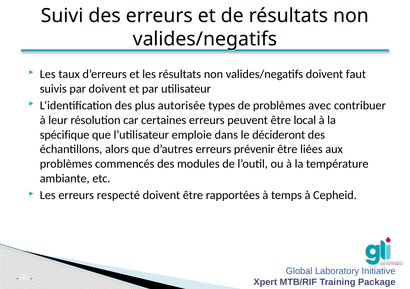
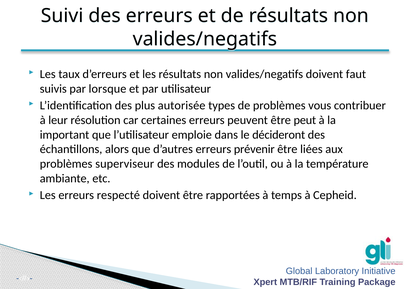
par doivent: doivent -> lorsque (107, 89)
avec: avec -> vous (320, 106)
local: local -> peut (305, 120)
spécifique: spécifique -> important (65, 135)
commencés: commencés -> superviseur (125, 164)
